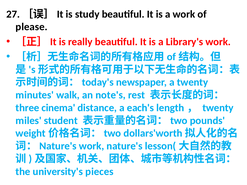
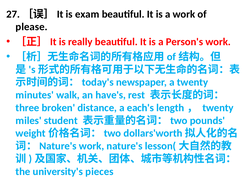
study: study -> exam (87, 14)
Library's: Library's -> Person's (184, 42)
note's: note's -> have's (111, 95)
cinema: cinema -> broken (58, 108)
